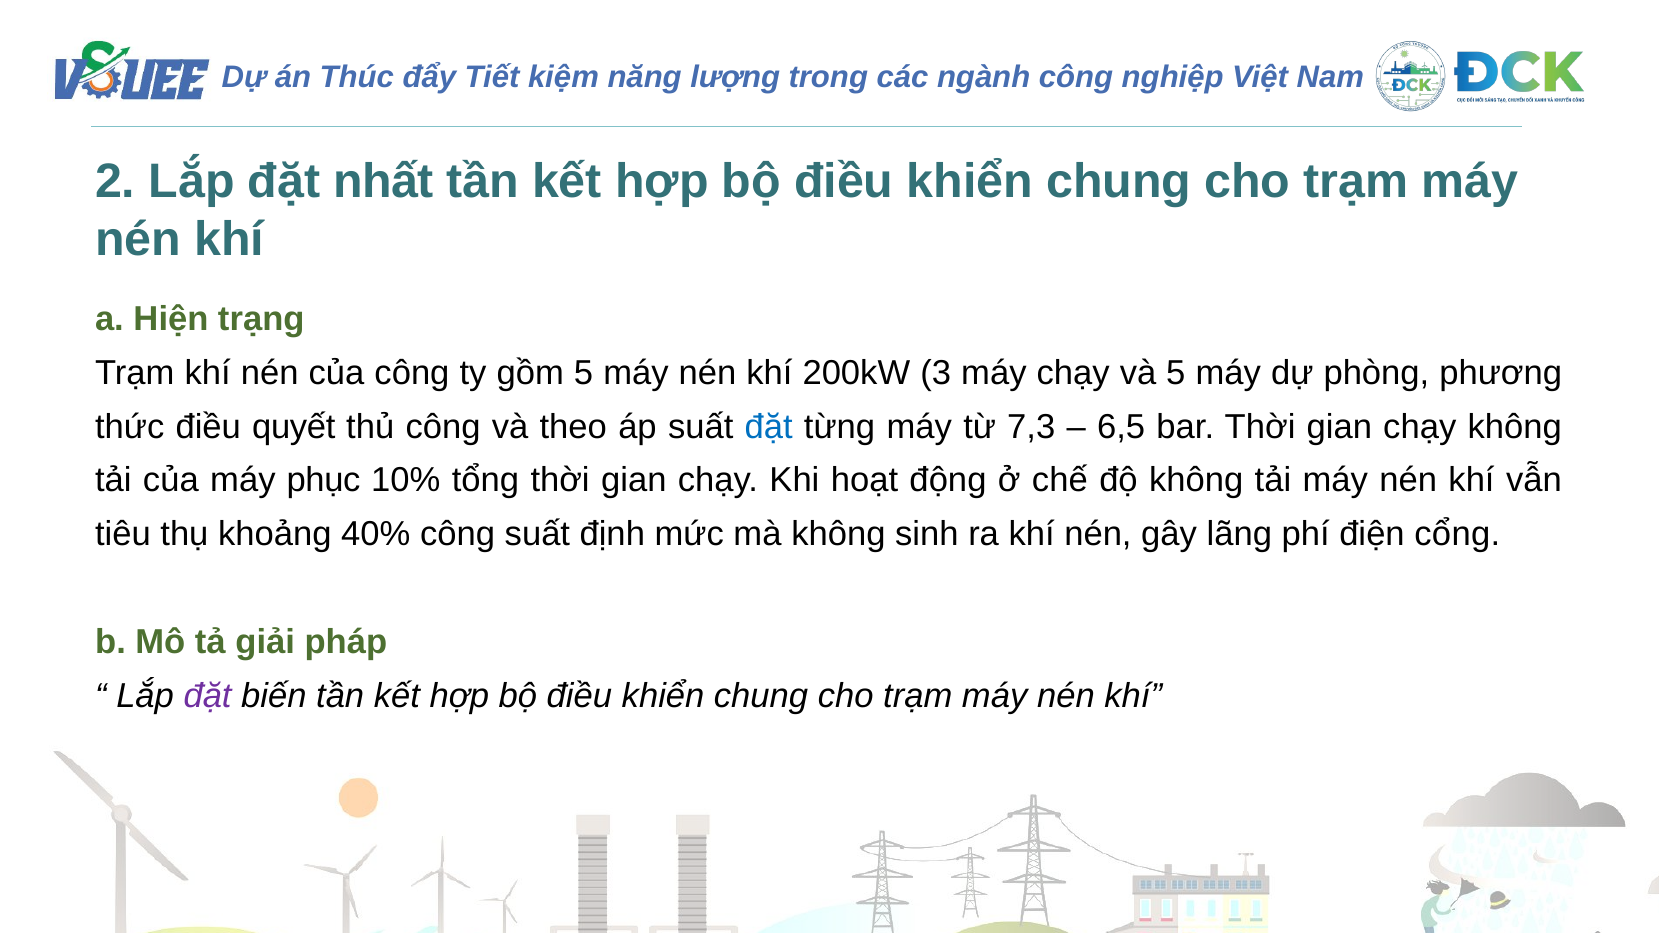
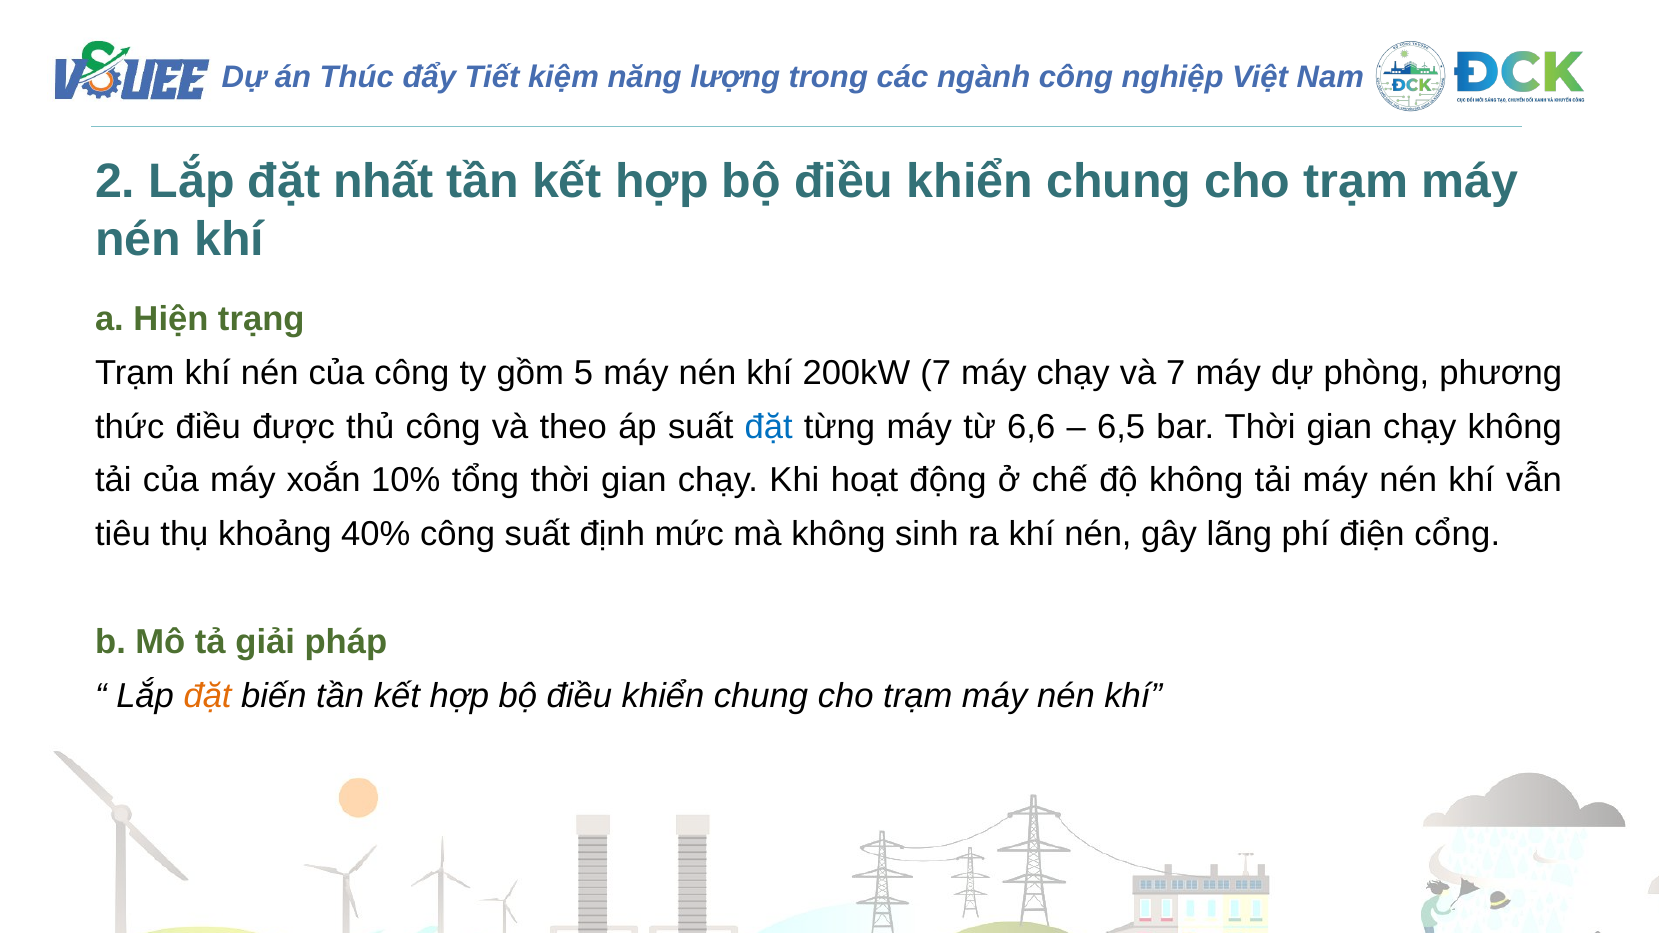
200kW 3: 3 -> 7 (936, 373)
và 5: 5 -> 7 (1176, 373)
quyết: quyết -> được (294, 427)
7,3: 7,3 -> 6,6 (1031, 427)
phục: phục -> xoắn (324, 481)
đặt colour: purple -> orange (208, 696)
